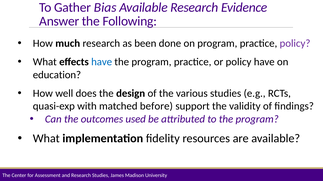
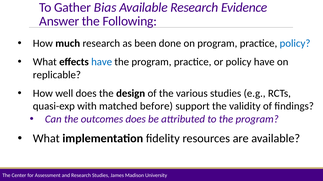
policy colour: purple -> blue (295, 44)
education: education -> replicable (57, 75)
outcomes used: used -> does (136, 119)
